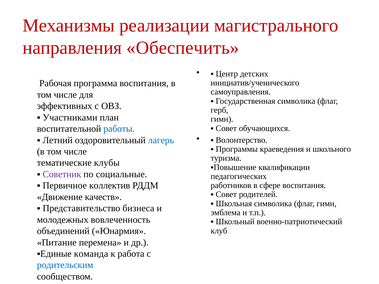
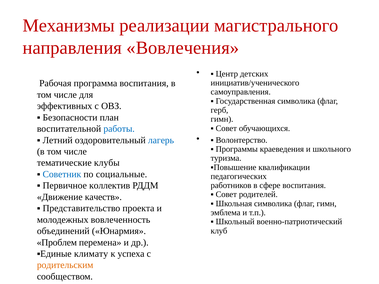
Обеспечить: Обеспечить -> Вовлечения (183, 48)
Участниками: Участниками -> Безопасности (70, 118)
Советник colour: purple -> blue (62, 174)
бизнеса: бизнеса -> проекта (138, 208)
Питание: Питание -> Проблем (57, 243)
команда: команда -> климату (91, 254)
работа: работа -> успеха (131, 254)
родительским colour: blue -> orange (65, 265)
